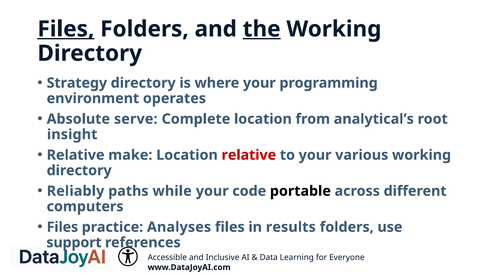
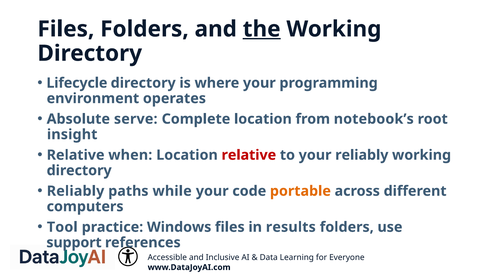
Files underline: present -> none (66, 29)
Strategy: Strategy -> Lifecycle (77, 83)
analytical’s: analytical’s -> notebook’s (374, 119)
make: make -> when (130, 155)
your various: various -> reliably (362, 155)
portable colour: black -> orange (300, 191)
Files: Files -> Tool (62, 227)
Analyses: Analyses -> Windows (179, 227)
